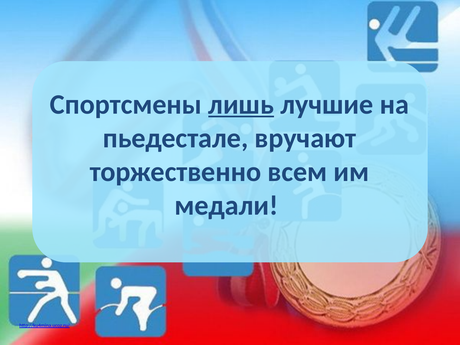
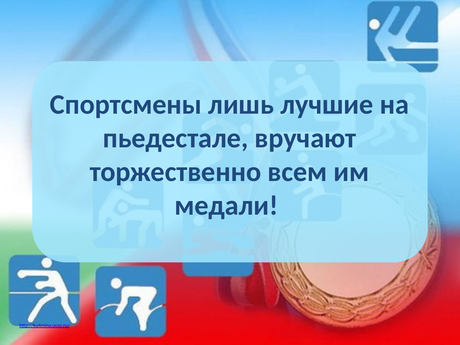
лишь underline: present -> none (241, 104)
